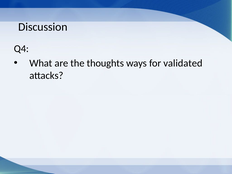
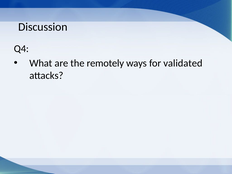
thoughts: thoughts -> remotely (105, 63)
